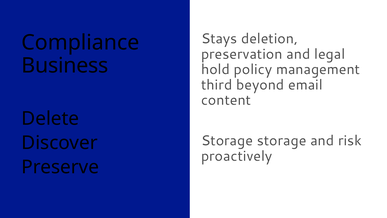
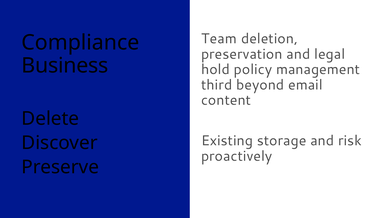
Stays: Stays -> Team (219, 39)
Storage: Storage -> Existing (227, 141)
